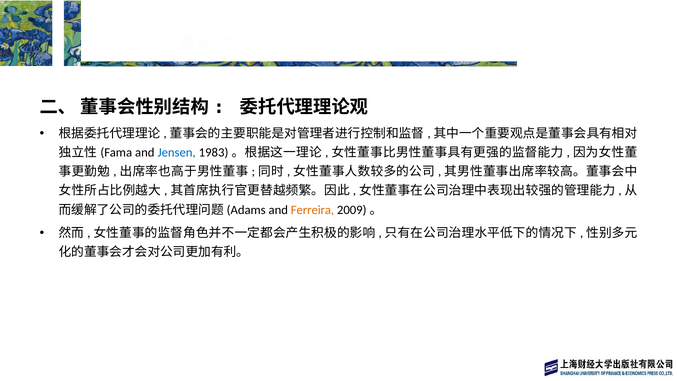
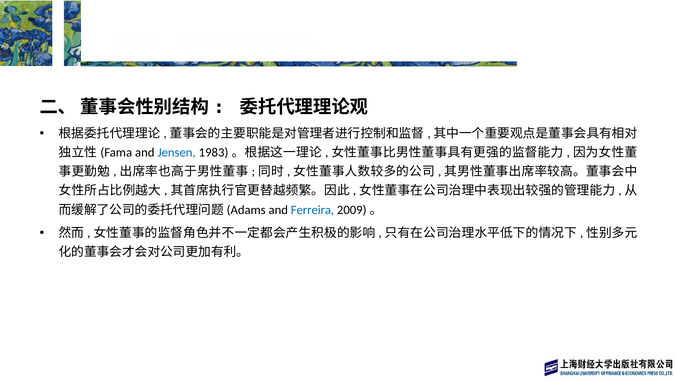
Ferreira colour: orange -> blue (312, 210)
